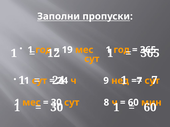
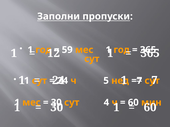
19: 19 -> 59 (67, 50)
9: 9 -> 5 (106, 81)
8: 8 -> 4 (106, 103)
